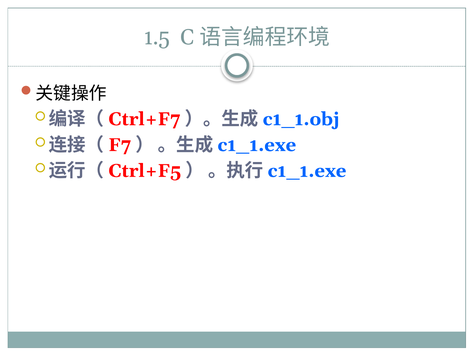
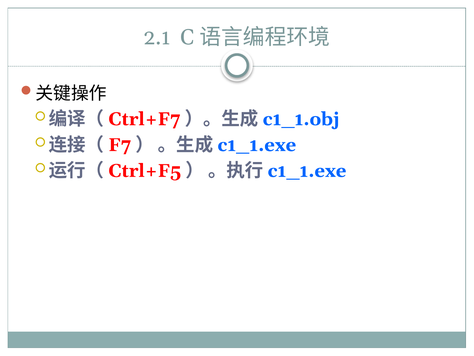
1.5: 1.5 -> 2.1 (157, 37)
